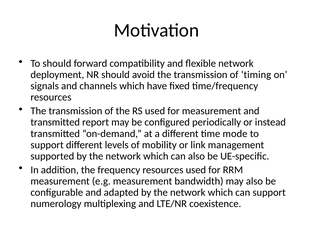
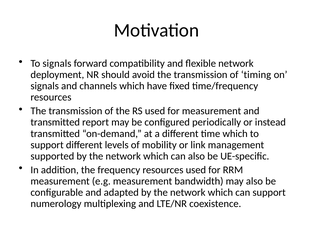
To should: should -> signals (57, 63)
time mode: mode -> which (235, 133)
